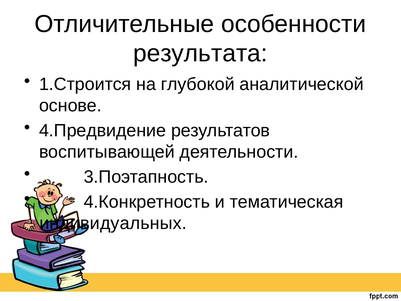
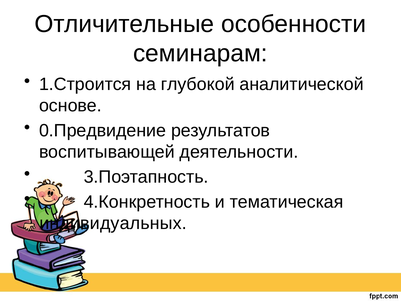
результата: результата -> семинарам (200, 54)
4.Предвидение: 4.Предвидение -> 0.Предвидение (103, 130)
